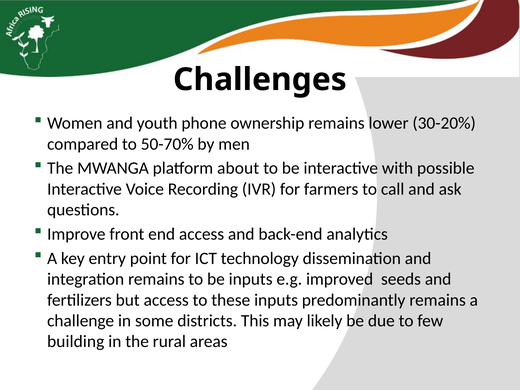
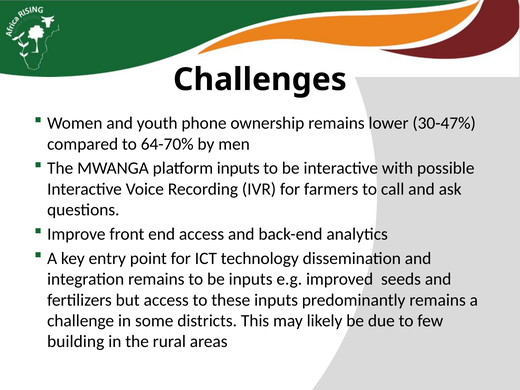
30-20%: 30-20% -> 30-47% (444, 123)
50-70%: 50-70% -> 64-70% (167, 144)
platform about: about -> inputs (238, 168)
